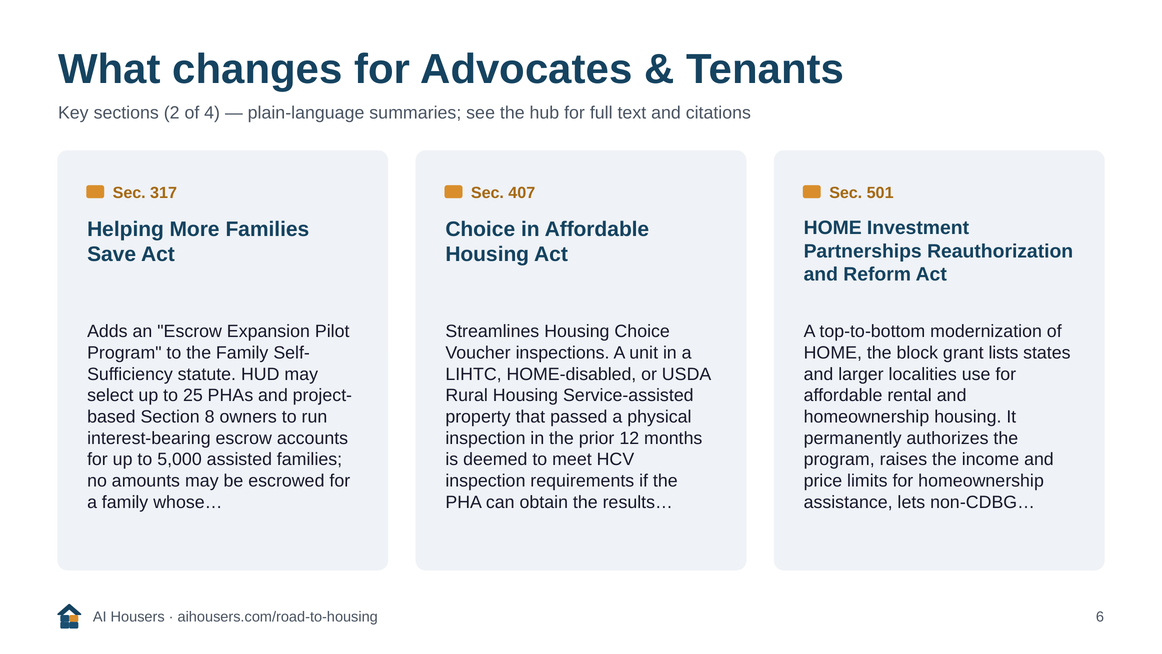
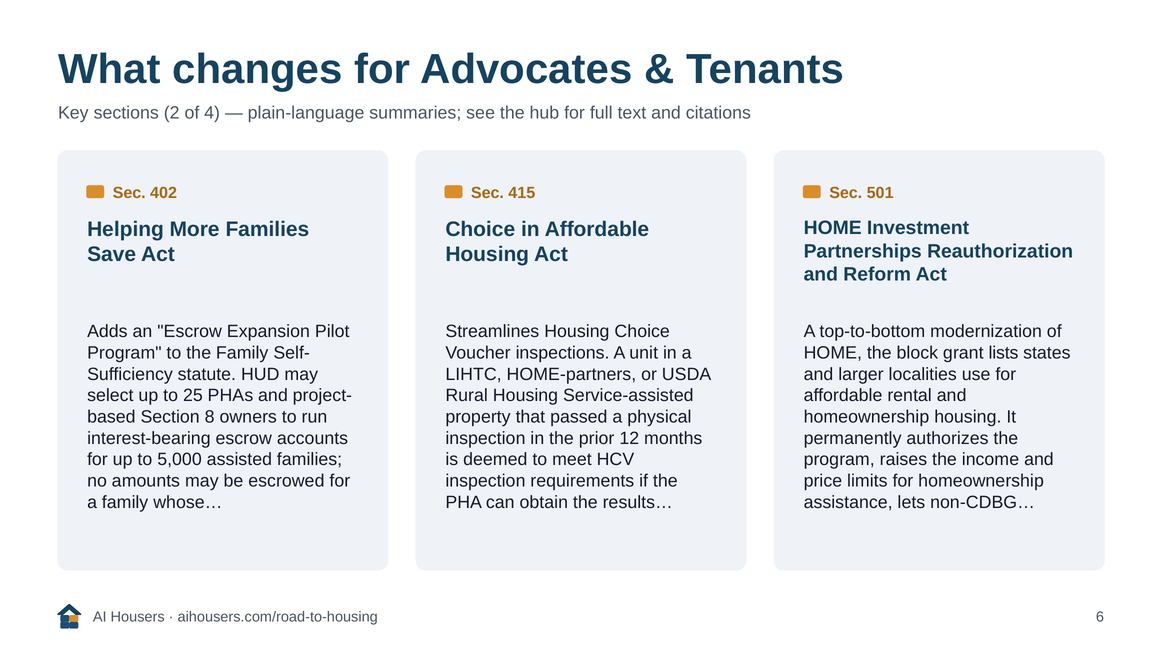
317: 317 -> 402 (164, 193)
407: 407 -> 415 (522, 193)
HOME-disabled: HOME-disabled -> HOME-partners (571, 374)
